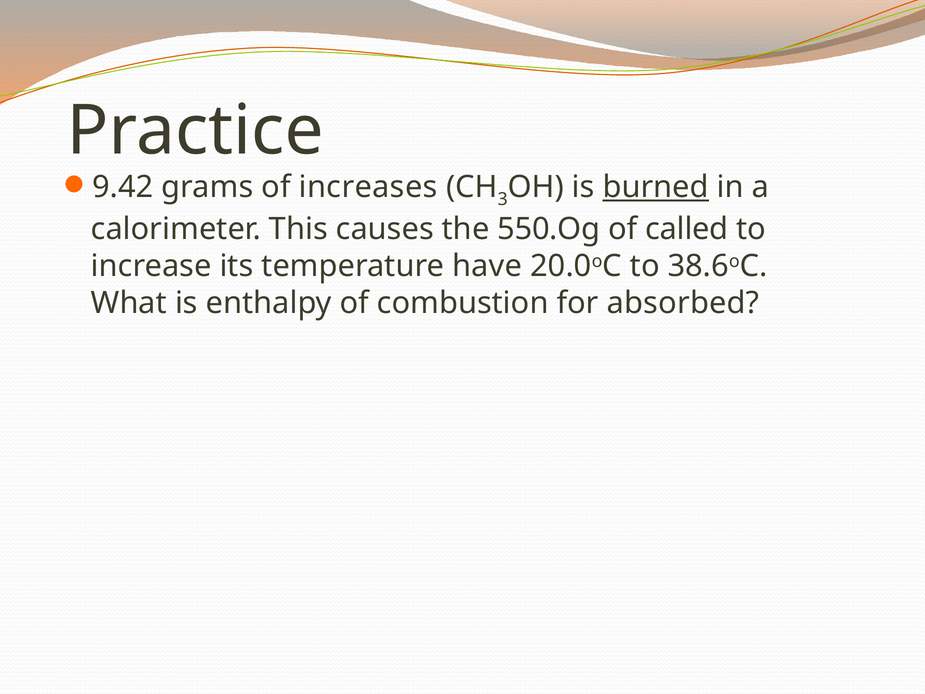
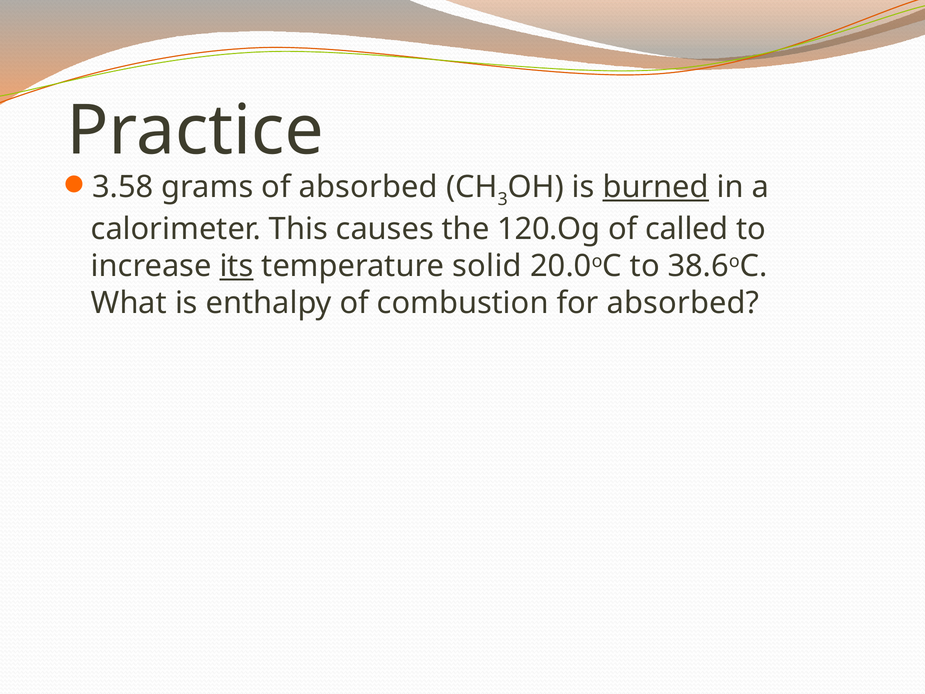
9.42: 9.42 -> 3.58 (123, 187)
of increases: increases -> absorbed (368, 187)
550.Og: 550.Og -> 120.Og (549, 229)
its underline: none -> present (236, 266)
have: have -> solid (487, 266)
